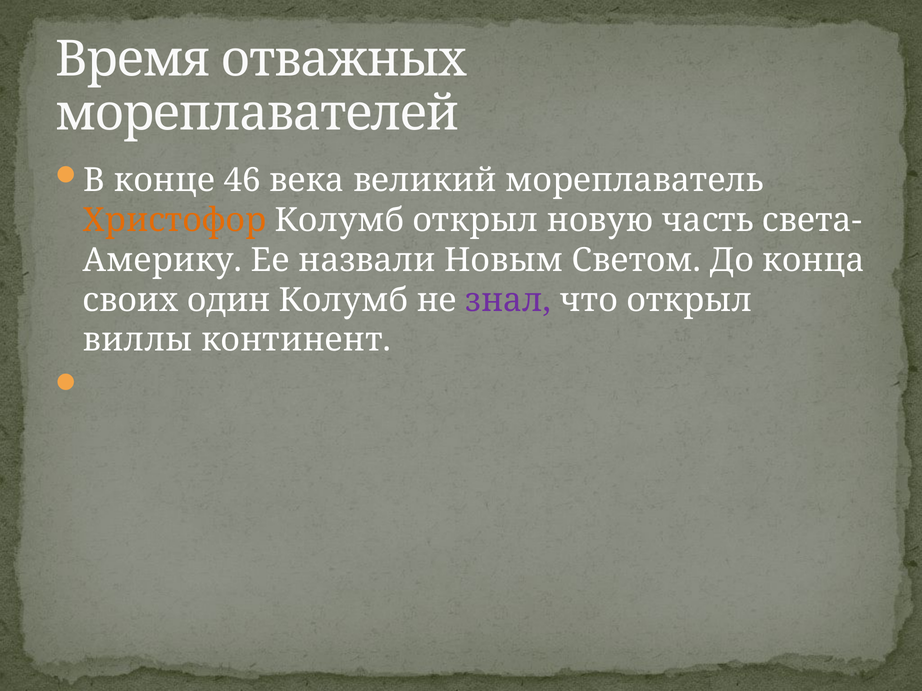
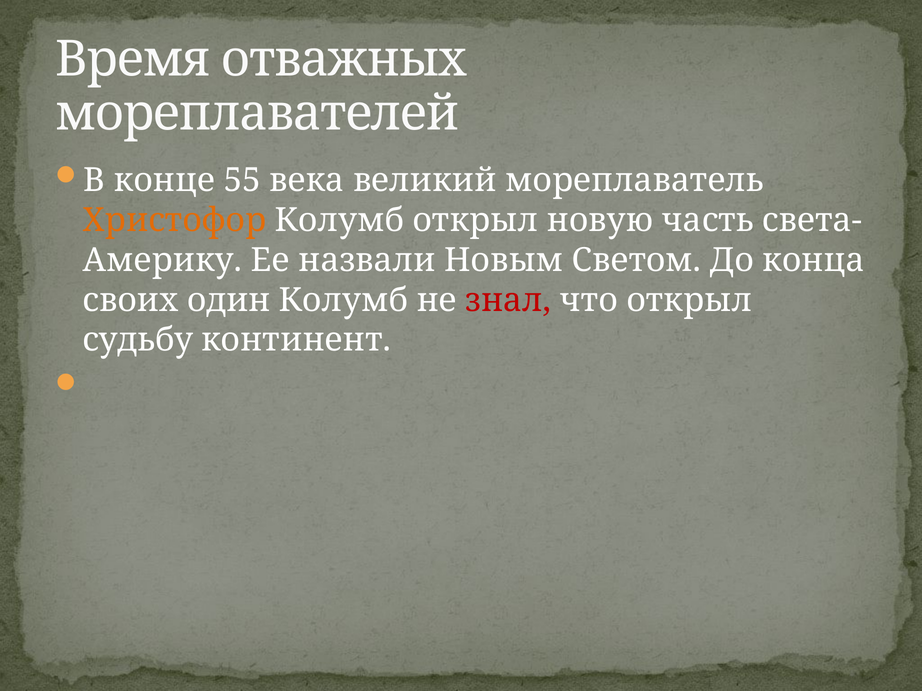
46: 46 -> 55 (242, 180)
знал colour: purple -> red (508, 300)
виллы: виллы -> судьбу (138, 340)
